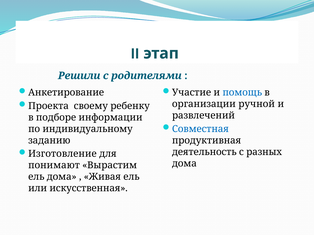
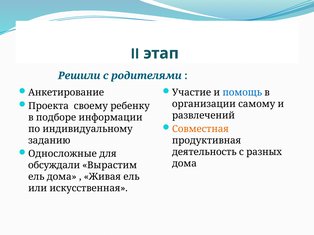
ручной: ручной -> самому (257, 104)
Совместная colour: blue -> orange (200, 129)
Изготовление: Изготовление -> Односложные (62, 154)
понимают: понимают -> обсуждали (54, 166)
